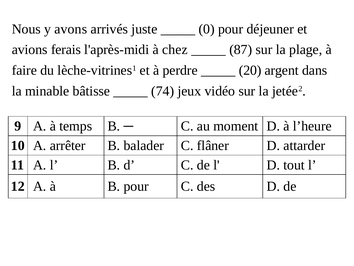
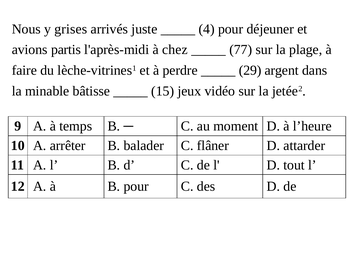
avons: avons -> grises (71, 29)
0: 0 -> 4 (207, 29)
ferais: ferais -> partis (66, 50)
87: 87 -> 77 (241, 50)
20: 20 -> 29 (250, 70)
74: 74 -> 15 (163, 91)
